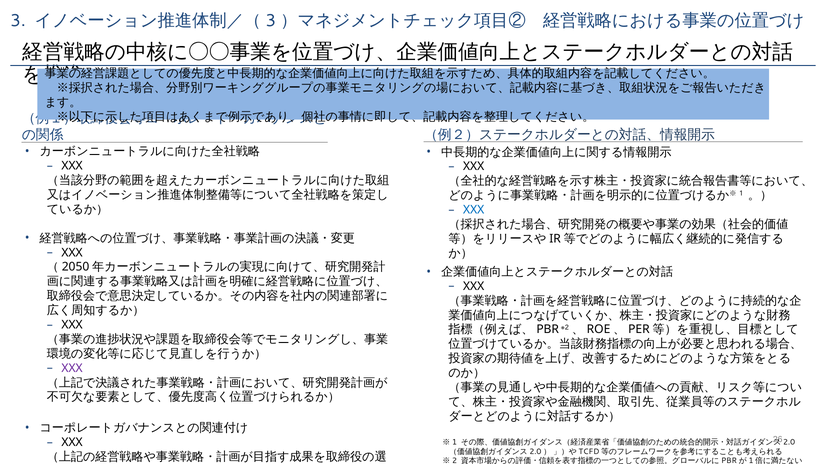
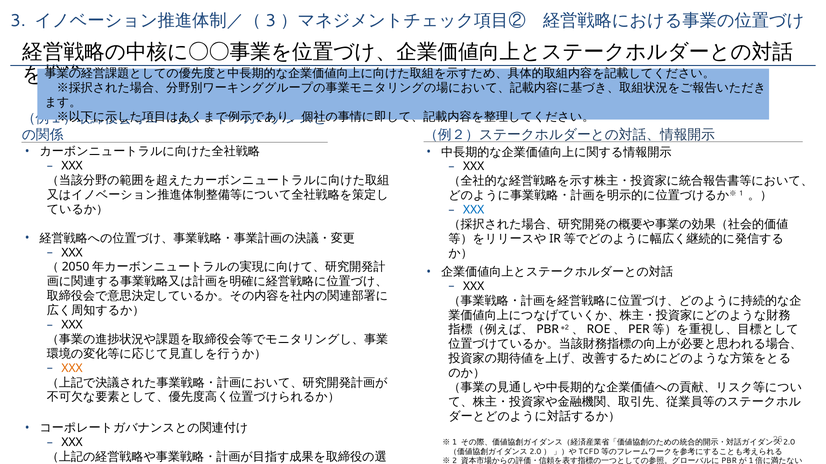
XXX colour: purple -> orange (72, 369)
